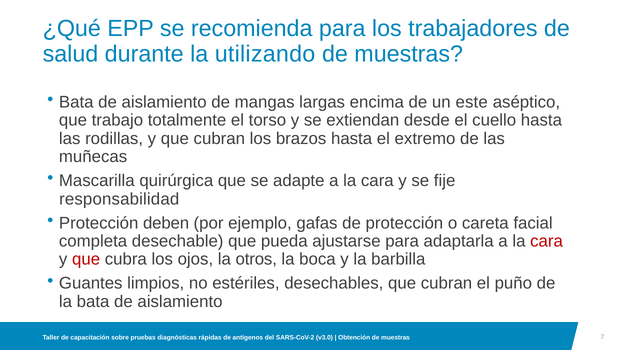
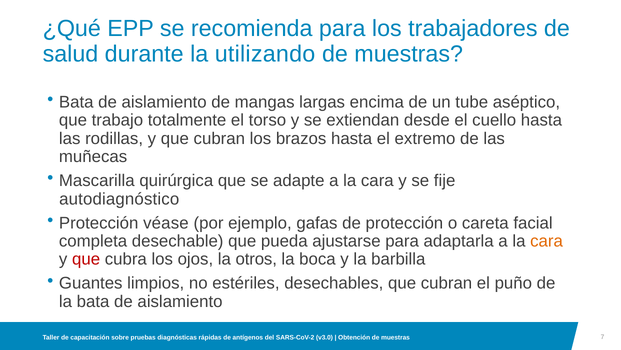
este: este -> tube (472, 102)
responsabilidad: responsabilidad -> autodiagnóstico (119, 199)
deben: deben -> véase (166, 223)
cara colour: red -> orange (547, 241)
